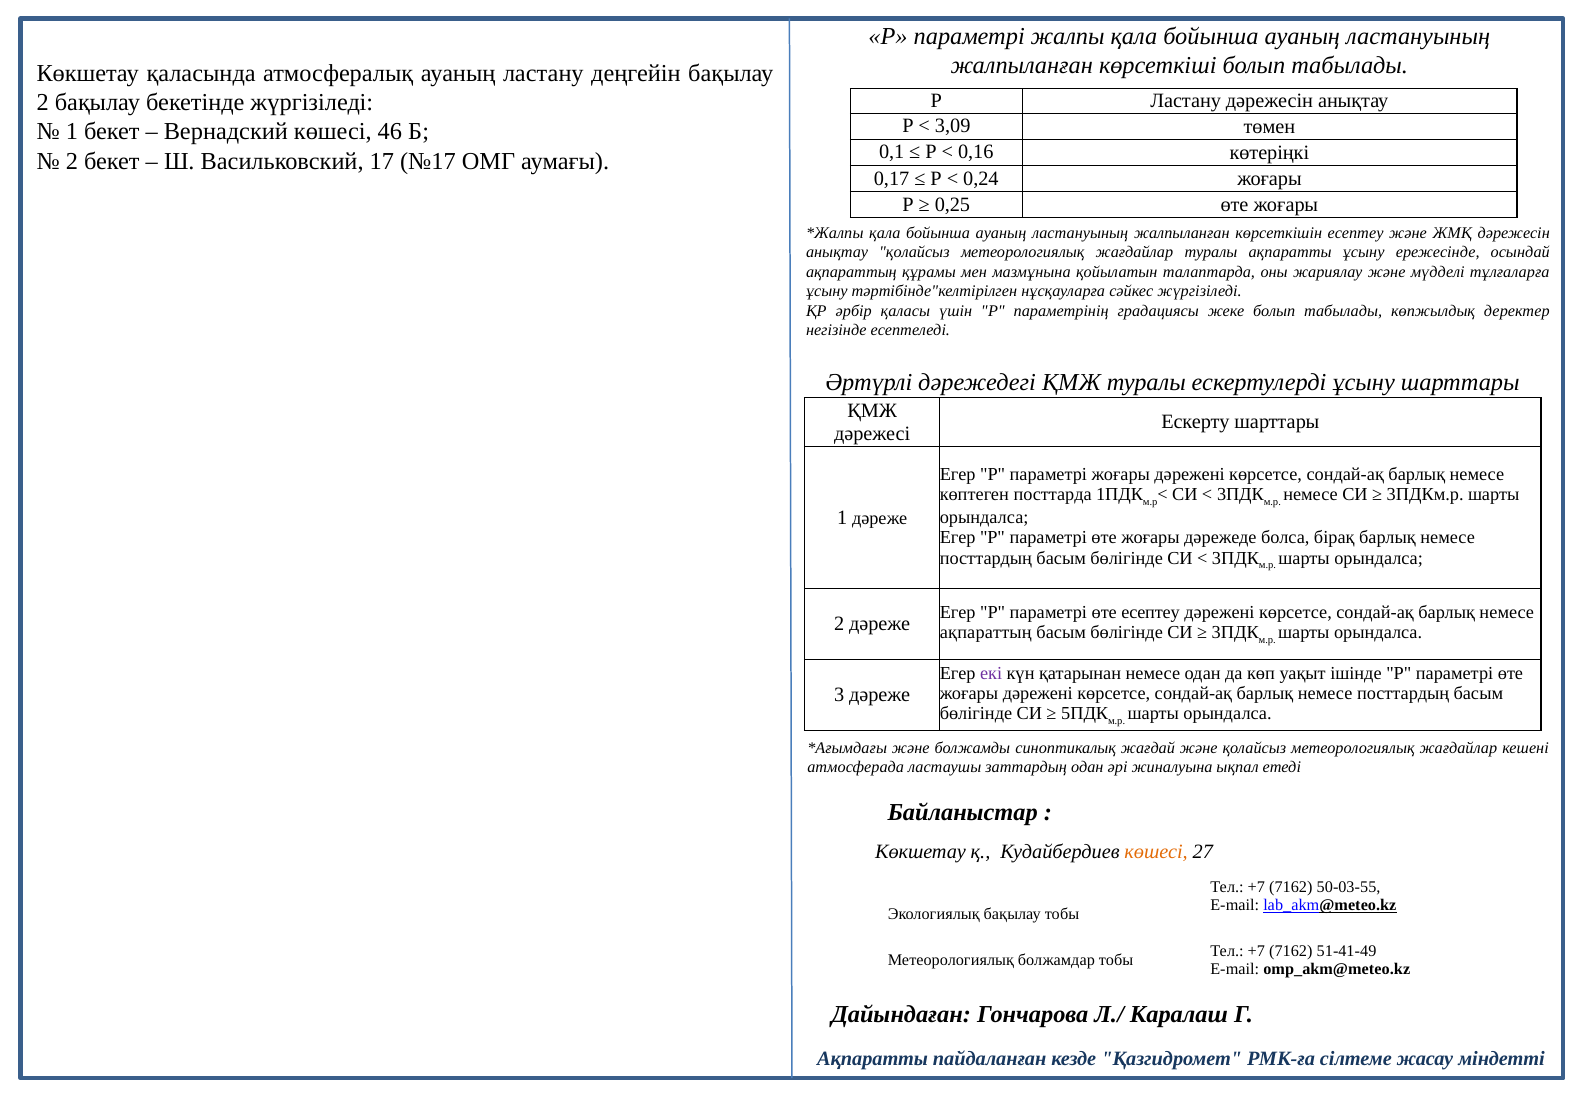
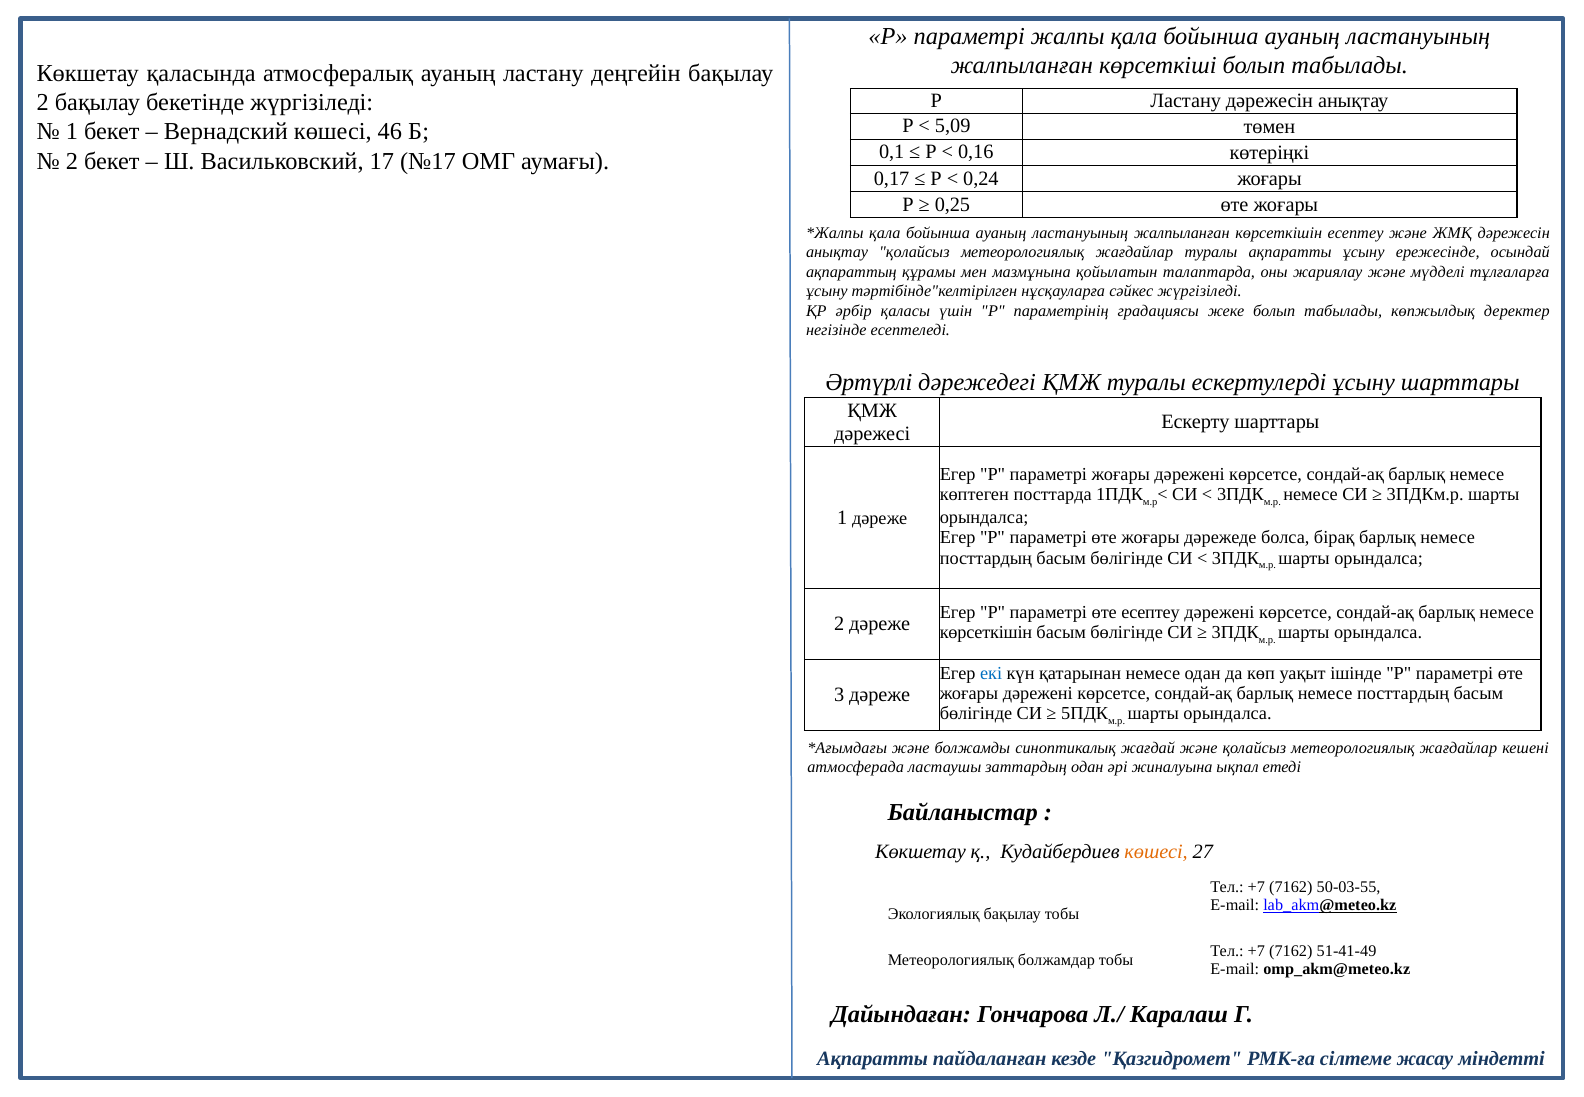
3,09: 3,09 -> 5,09 (953, 126)
ақпараттың: ақпараттың -> көрсеткішін (986, 633)
екі colour: purple -> blue (991, 673)
